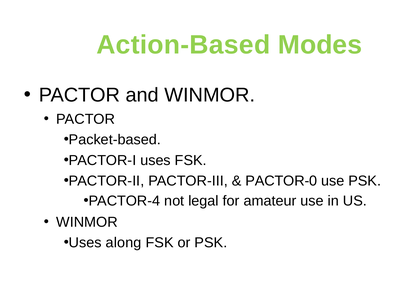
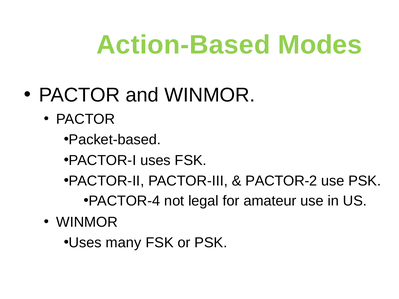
PACTOR-0: PACTOR-0 -> PACTOR-2 (281, 181)
along: along -> many (124, 243)
